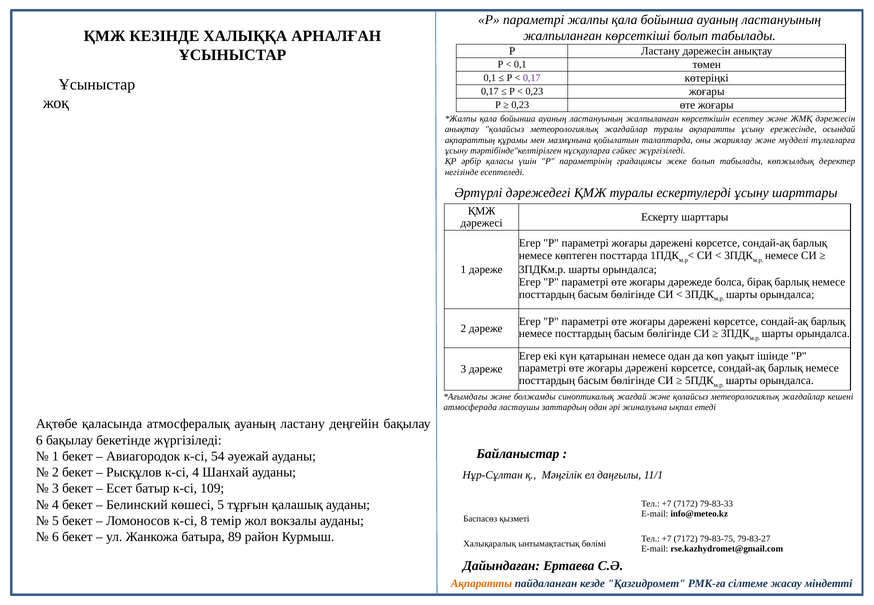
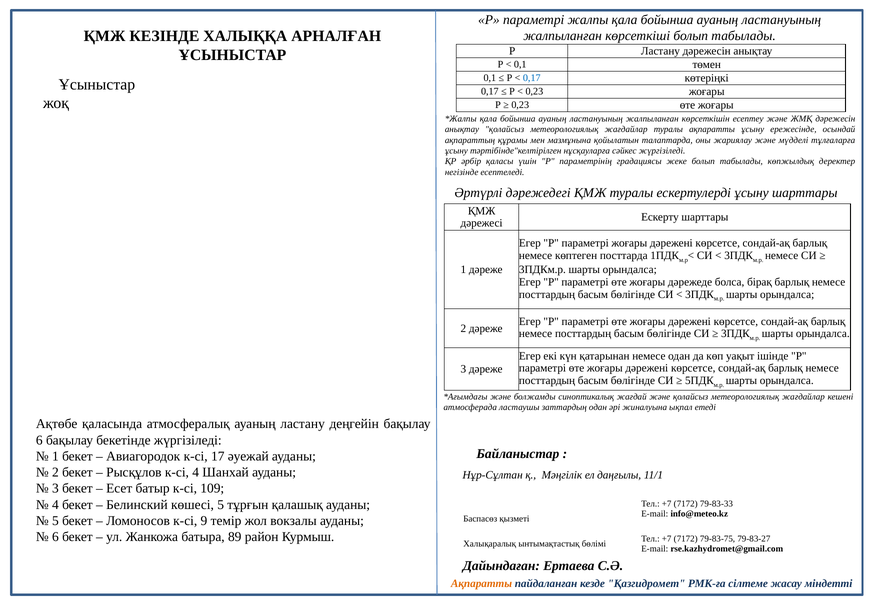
0,17 colour: purple -> blue (532, 78)
54: 54 -> 17 (218, 456)
8: 8 -> 9 (204, 521)
